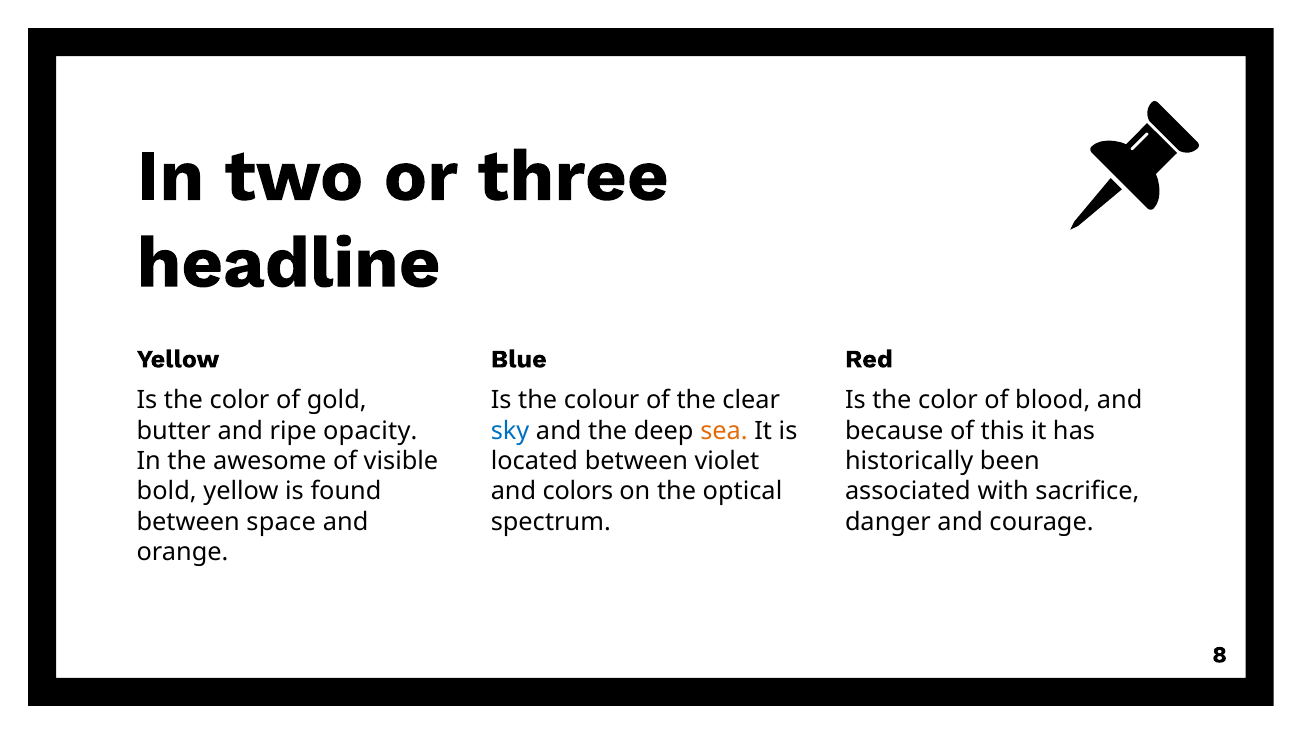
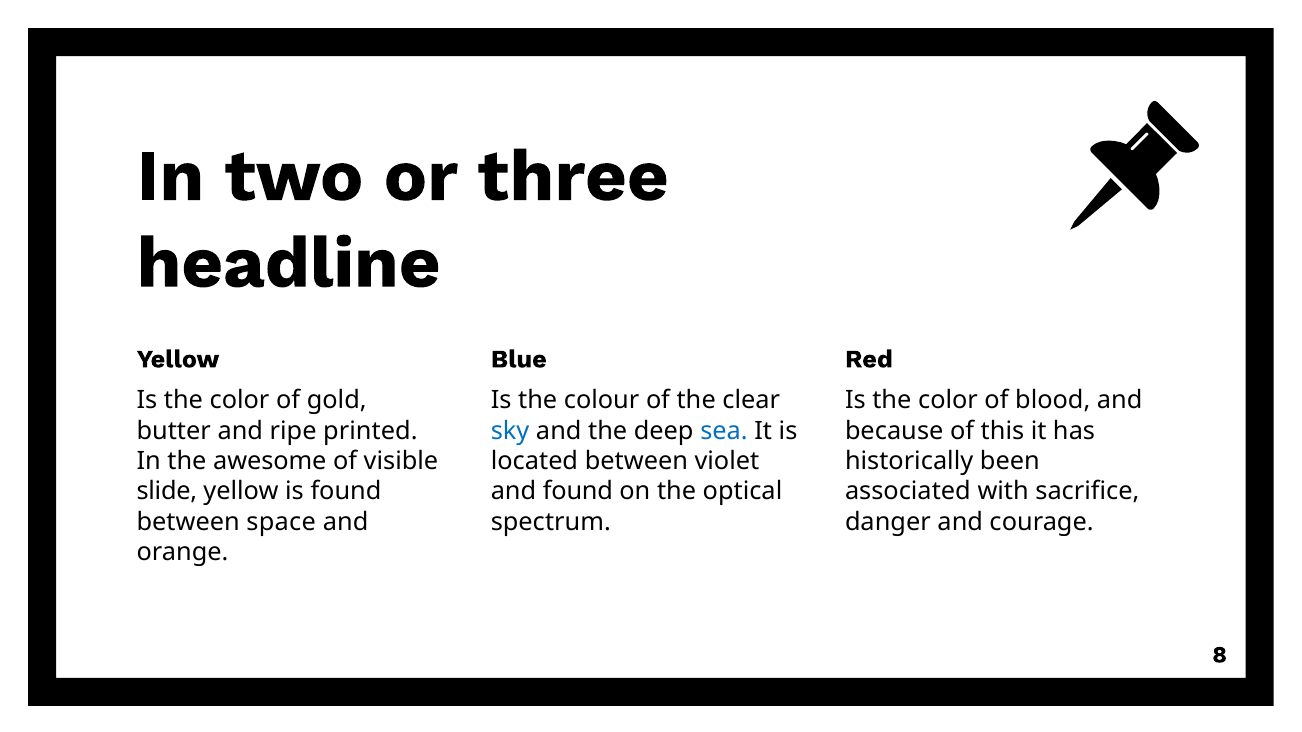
opacity: opacity -> printed (370, 431)
sea colour: orange -> blue (724, 431)
bold: bold -> slide (167, 492)
and colors: colors -> found (578, 492)
